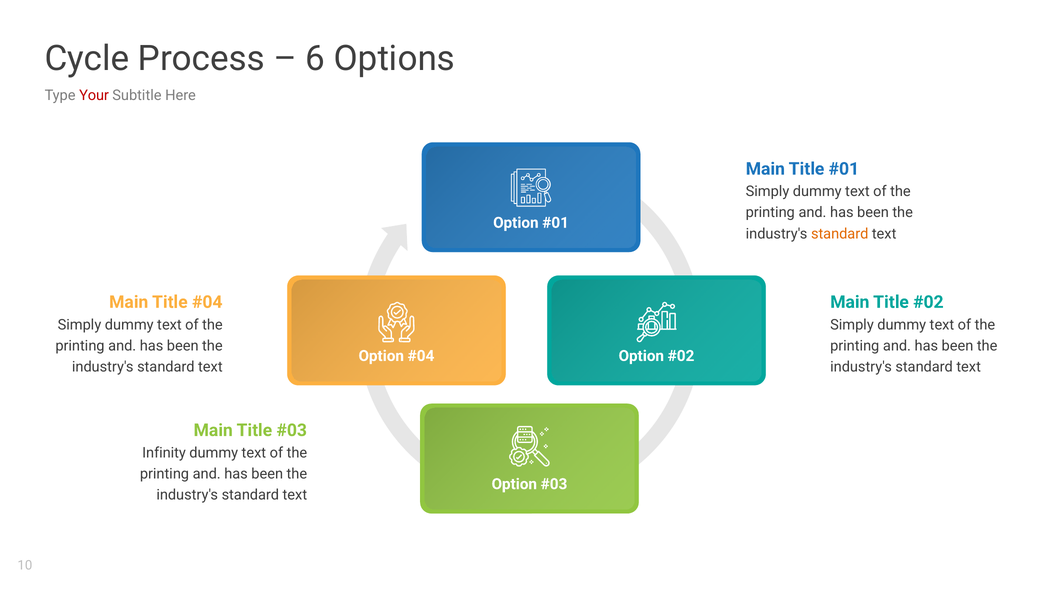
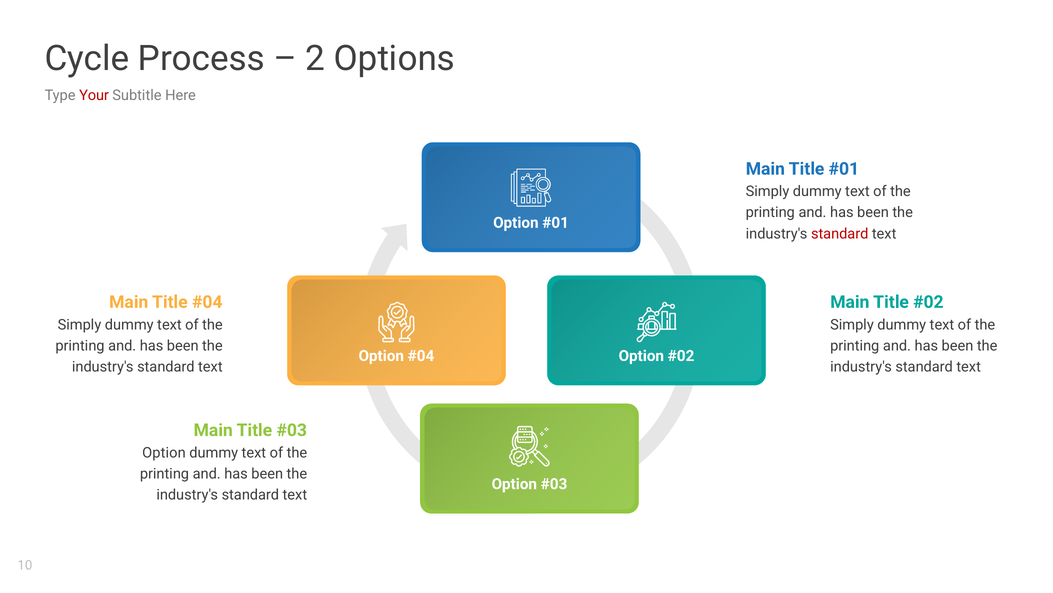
6: 6 -> 2 (315, 59)
standard colour: orange -> red (840, 233)
Infinity: Infinity -> Option (164, 452)
